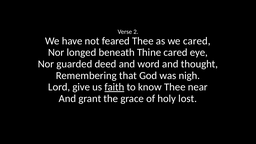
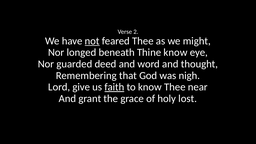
not underline: none -> present (92, 41)
we cared: cared -> might (197, 41)
Thine cared: cared -> know (175, 52)
